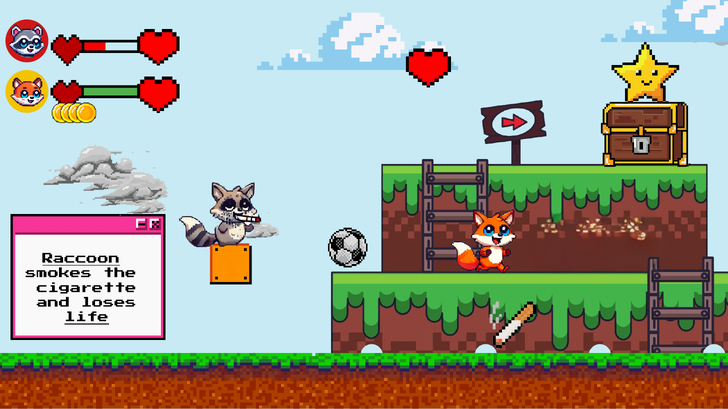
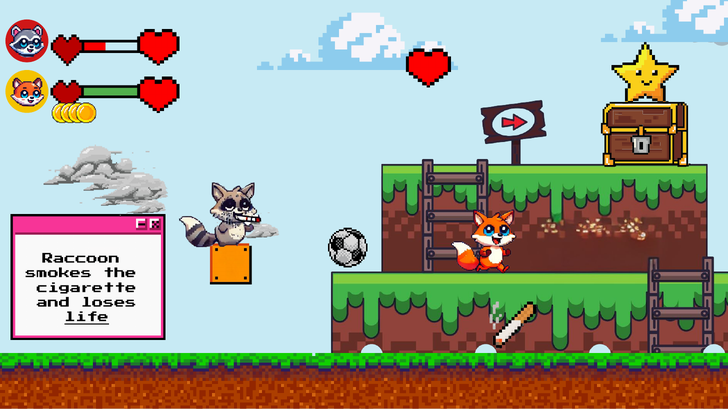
Raccoon underline: present -> none (81, 261)
